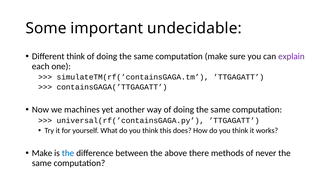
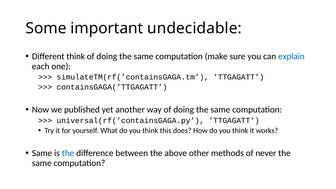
explain colour: purple -> blue (291, 56)
machines: machines -> published (82, 110)
Make: Make -> Same (42, 153)
there: there -> other (199, 153)
